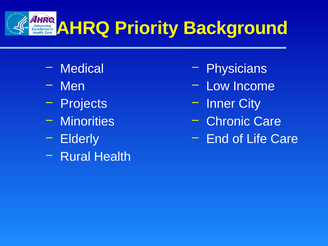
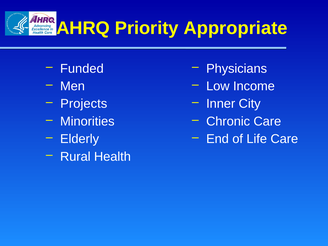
Background: Background -> Appropriate (236, 28)
Medical: Medical -> Funded (82, 69)
